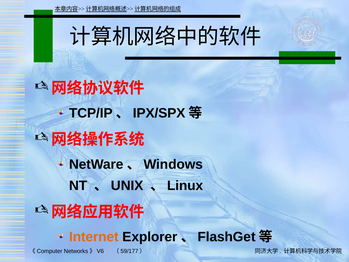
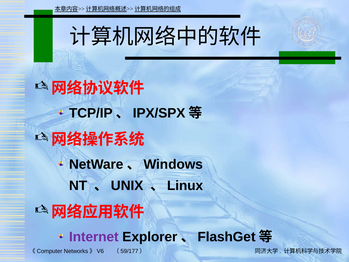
Internet colour: orange -> purple (94, 237)
